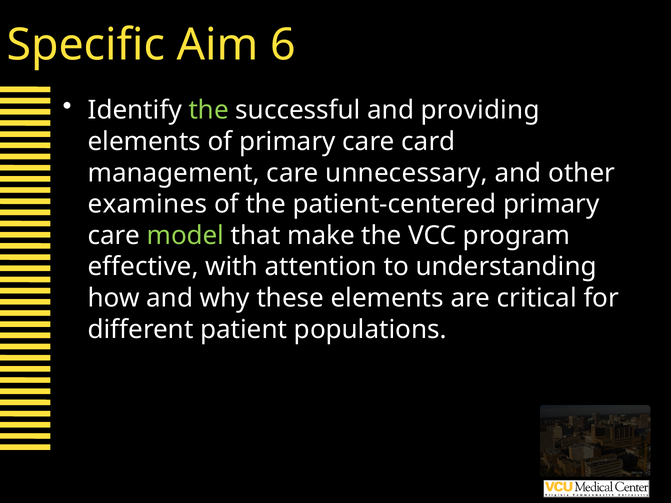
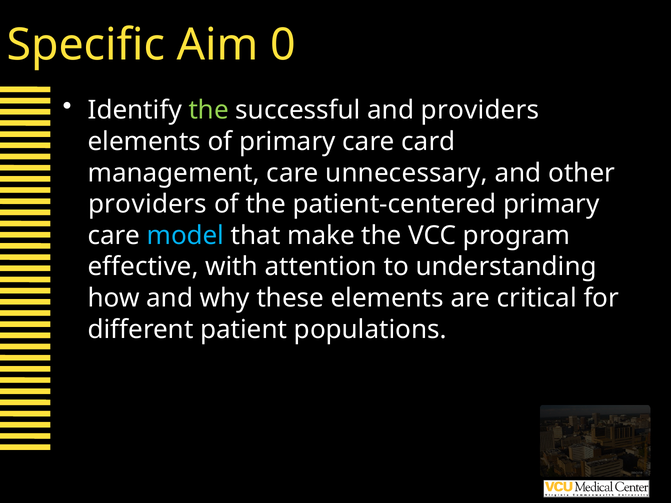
6: 6 -> 0 (283, 45)
and providing: providing -> providers (480, 110)
examines: examines -> providers (147, 204)
model colour: light green -> light blue (185, 236)
